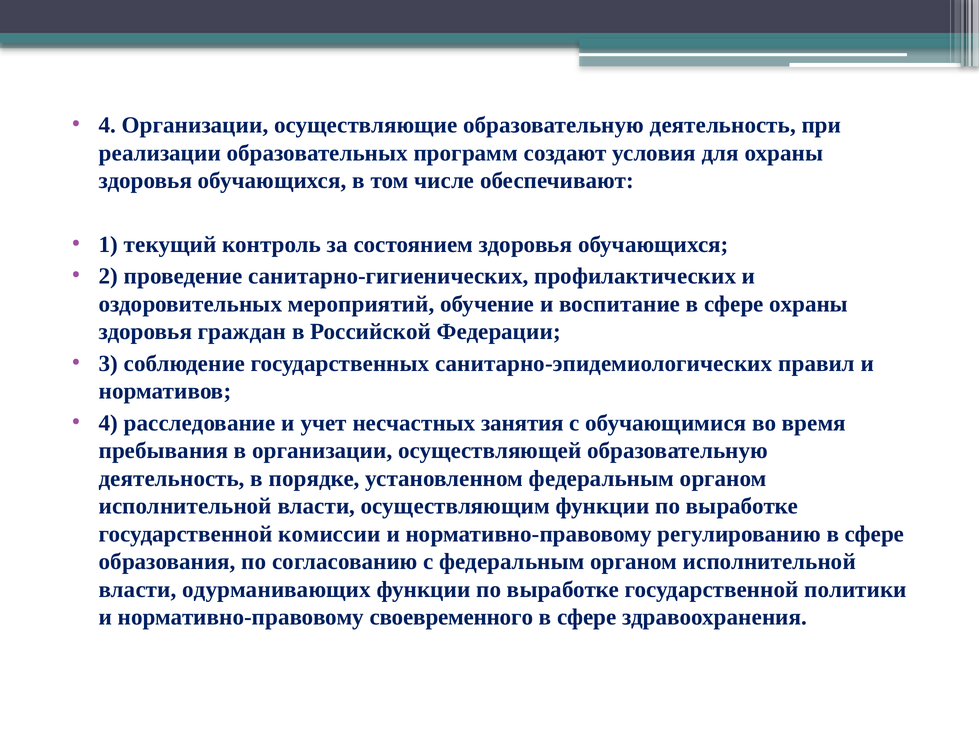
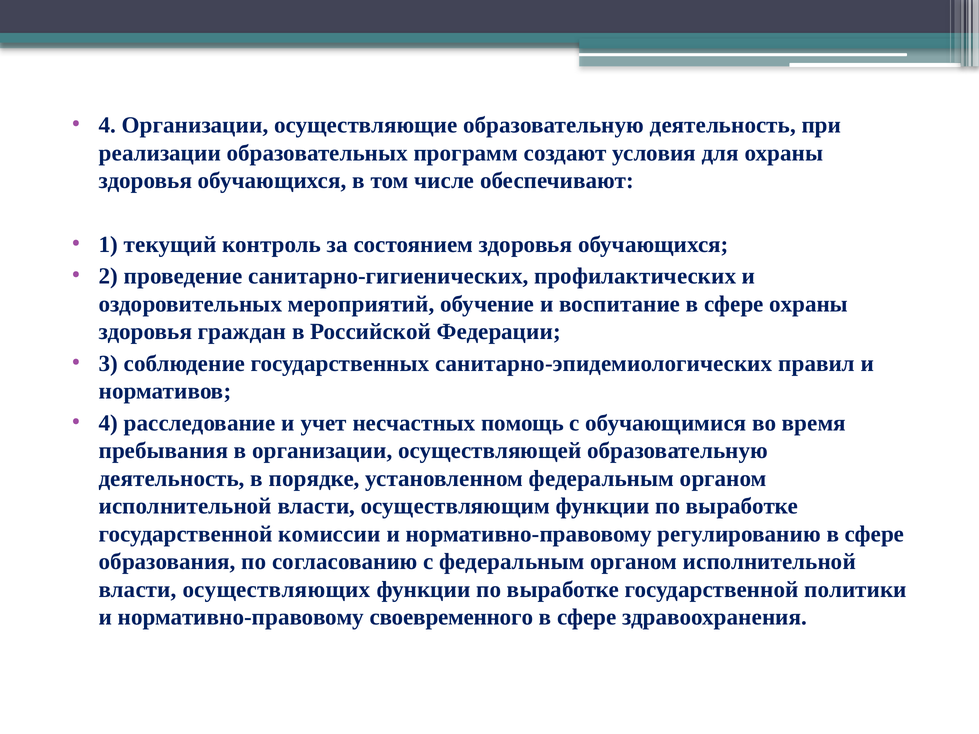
занятия: занятия -> помощь (523, 423)
одурманивающих: одурманивающих -> осуществляющих (276, 590)
